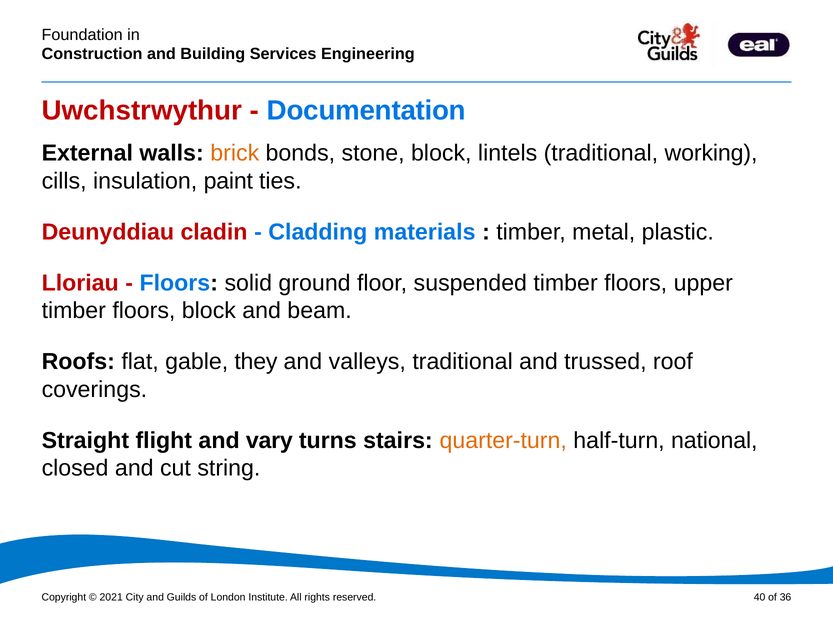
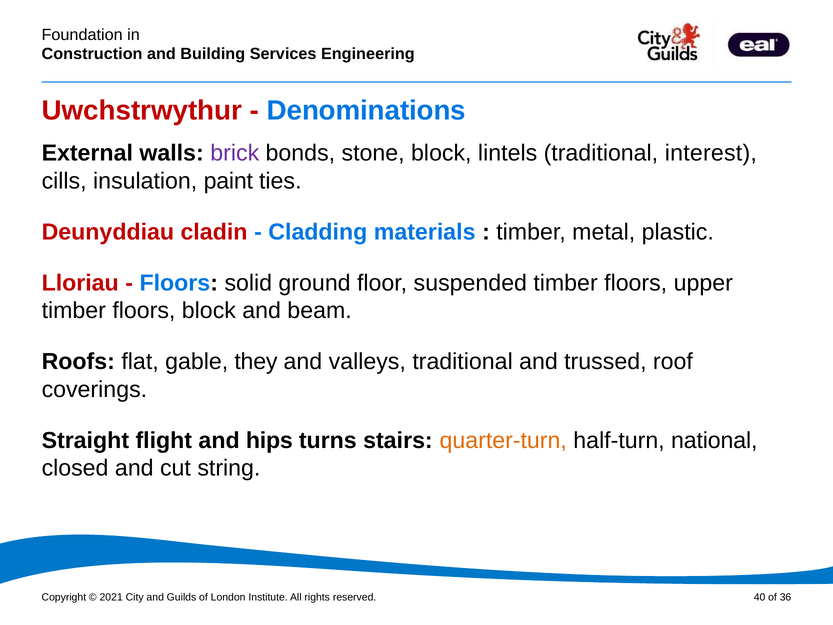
Documentation: Documentation -> Denominations (366, 110)
brick colour: orange -> purple (235, 153)
working: working -> interest (711, 153)
vary: vary -> hips (269, 440)
